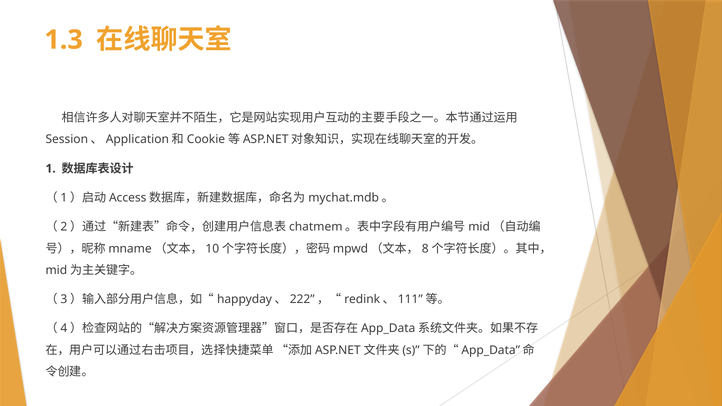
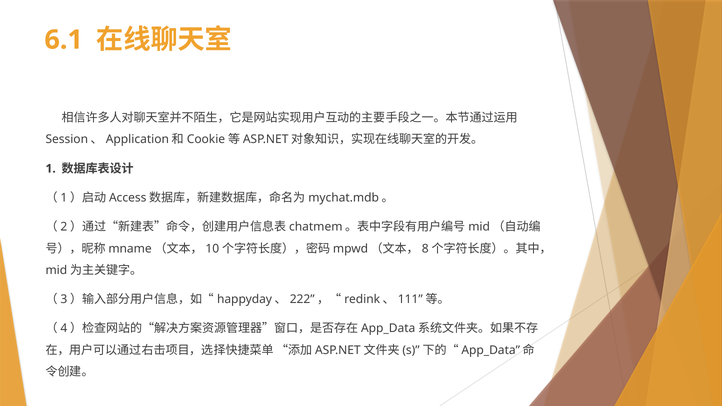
1.3: 1.3 -> 6.1 (64, 40)
